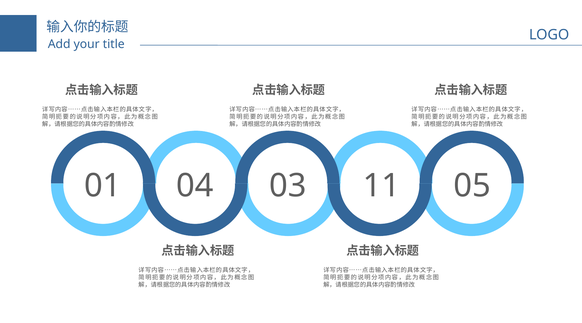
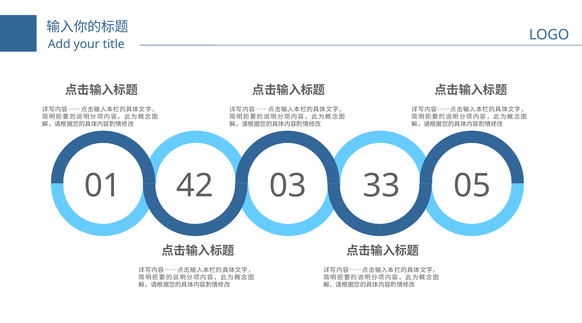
04: 04 -> 42 (195, 186)
11: 11 -> 33 (382, 186)
